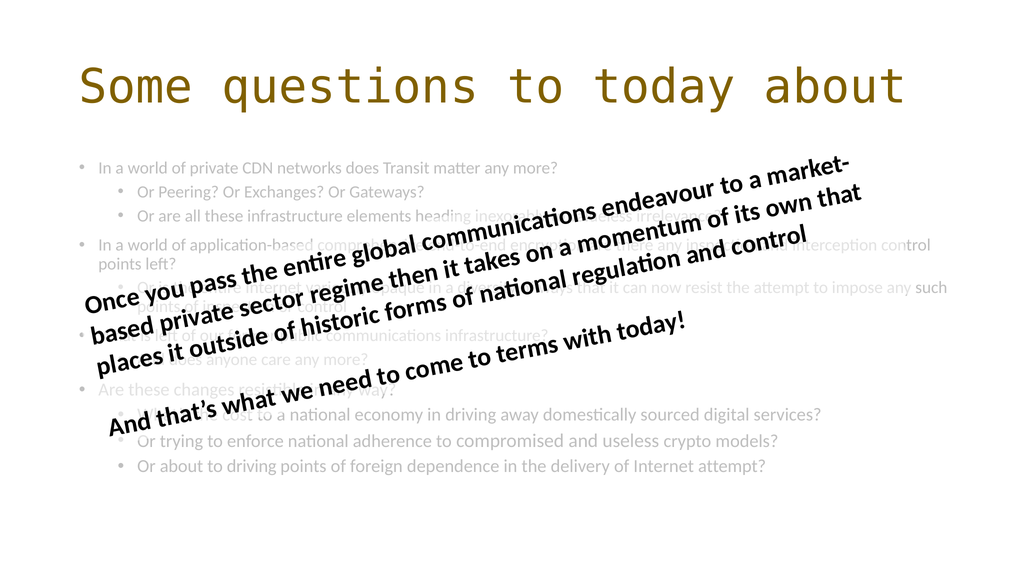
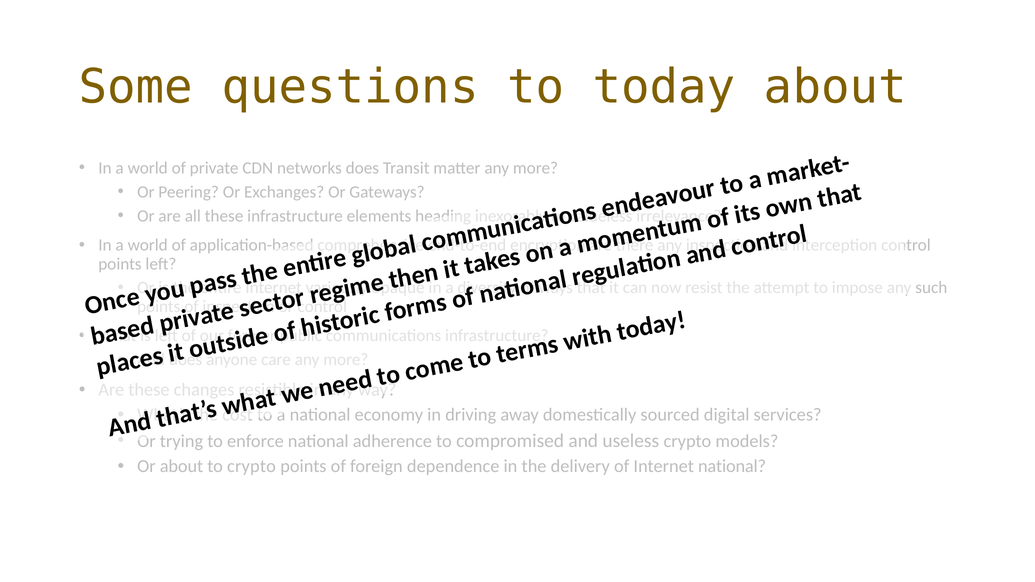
to driving: driving -> crypto (251, 467)
Internet attempt: attempt -> national (732, 467)
